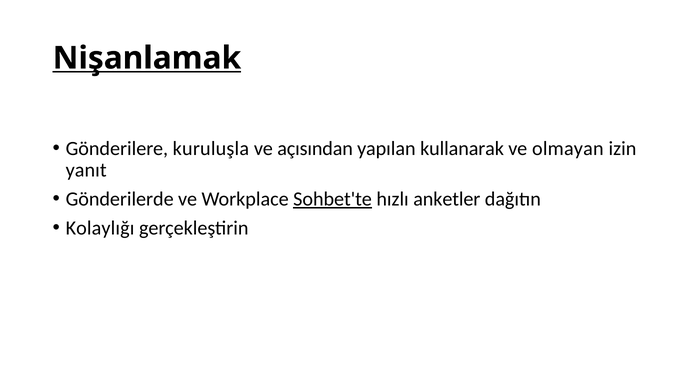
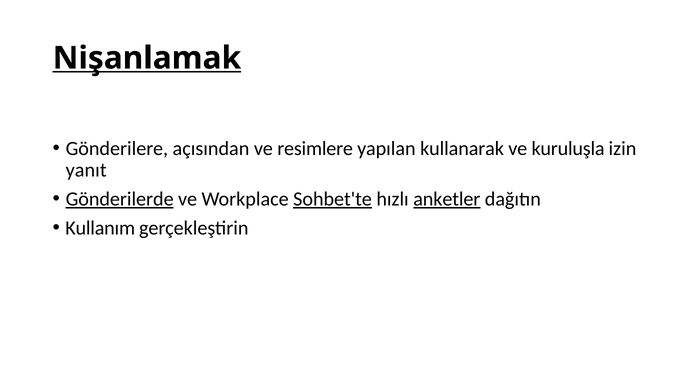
kuruluşla: kuruluşla -> açısından (211, 148)
açısından: açısından -> resimlere (315, 148)
olmayan: olmayan -> kuruluşla (568, 148)
Gönderilerde underline: none -> present (120, 199)
anketler underline: none -> present (447, 199)
Kolaylığı: Kolaylığı -> Kullanım (100, 228)
